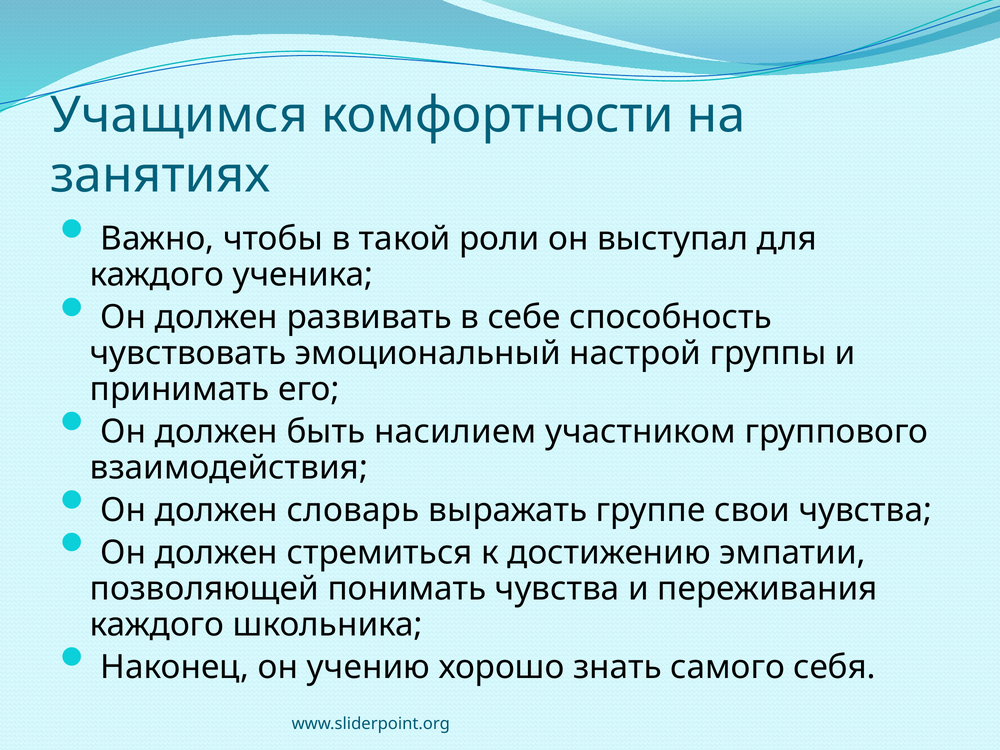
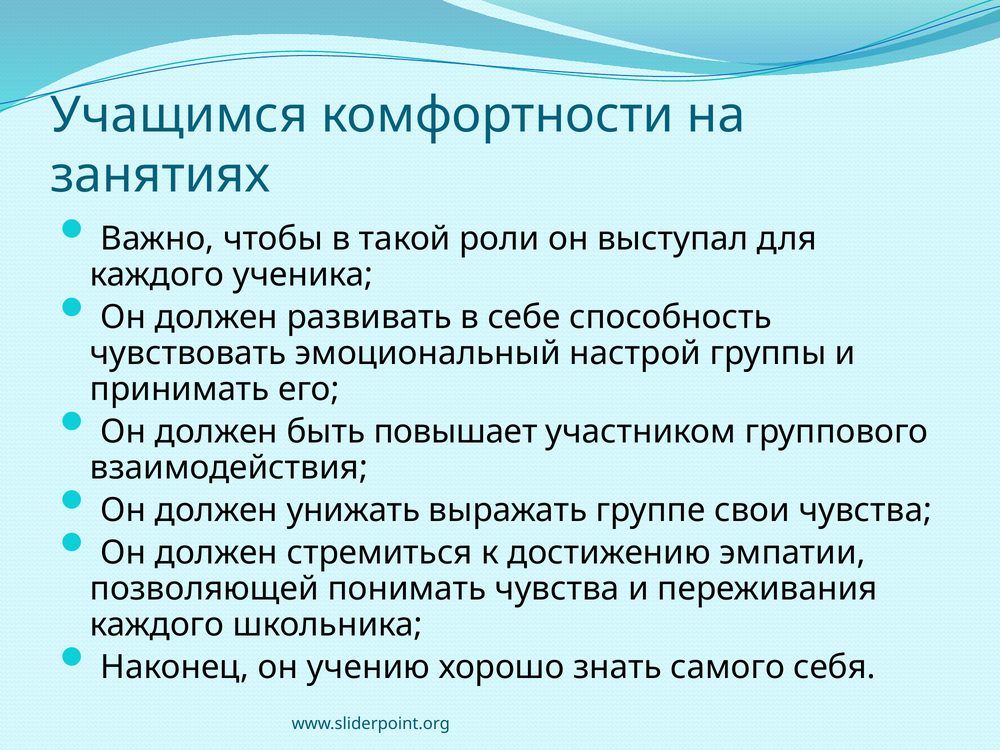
насилием: насилием -> повышает (456, 432)
словарь: словарь -> унижать (353, 510)
